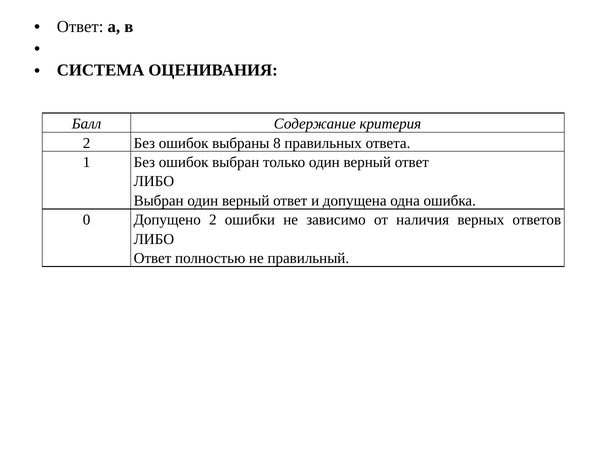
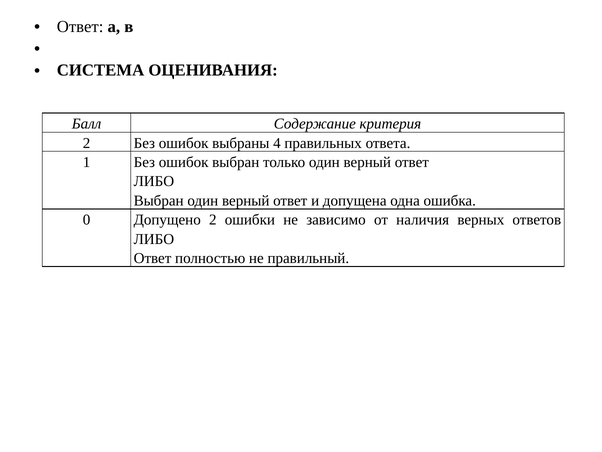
8: 8 -> 4 (277, 143)
